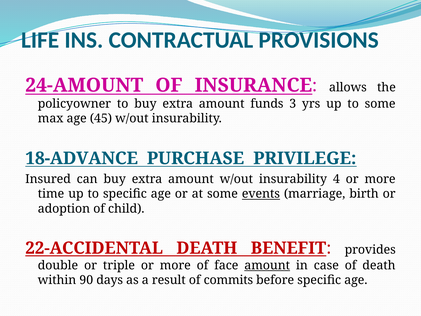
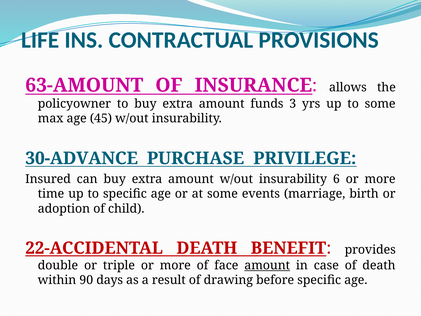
24-AMOUNT: 24-AMOUNT -> 63-AMOUNT (84, 85)
18-ADVANCE: 18-ADVANCE -> 30-ADVANCE (82, 158)
4: 4 -> 6 (336, 179)
events underline: present -> none (261, 194)
commits: commits -> drawing (228, 280)
